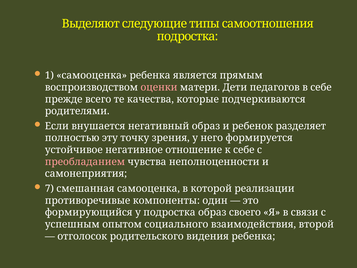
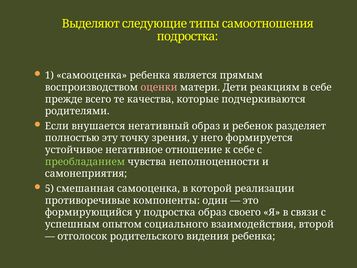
педагогов: педагогов -> реакциям (275, 87)
преобладанием colour: pink -> light green (85, 162)
7: 7 -> 5 (49, 188)
